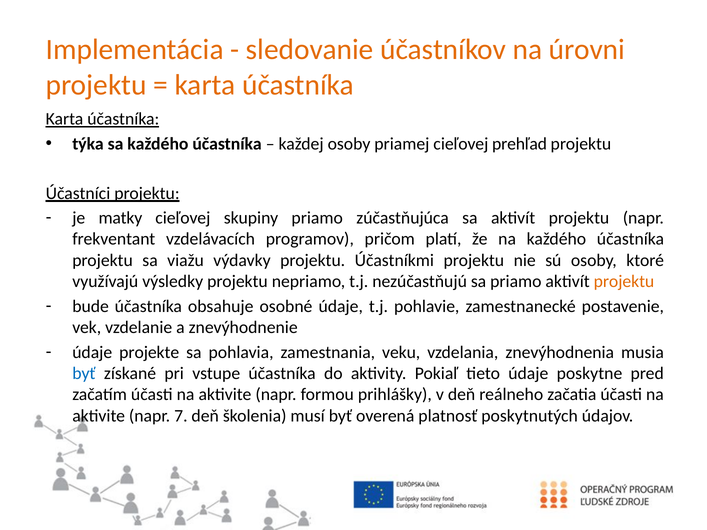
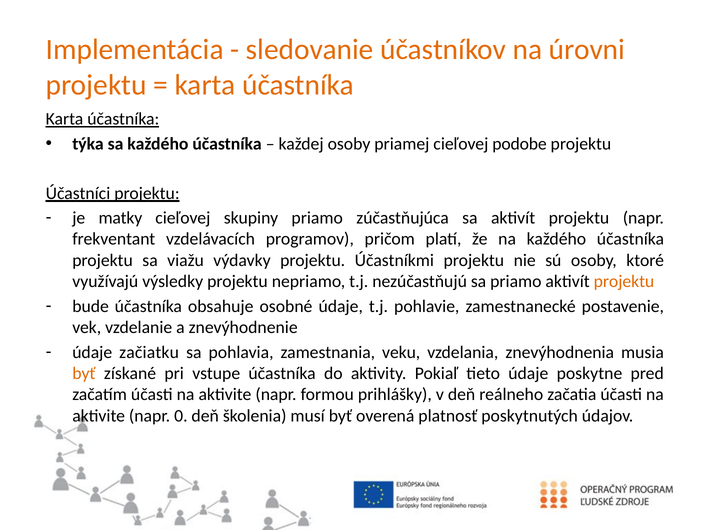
prehľad: prehľad -> podobe (520, 144)
projekte: projekte -> začiatku (149, 352)
byť colour: blue -> orange (84, 374)
7: 7 -> 0 (181, 416)
